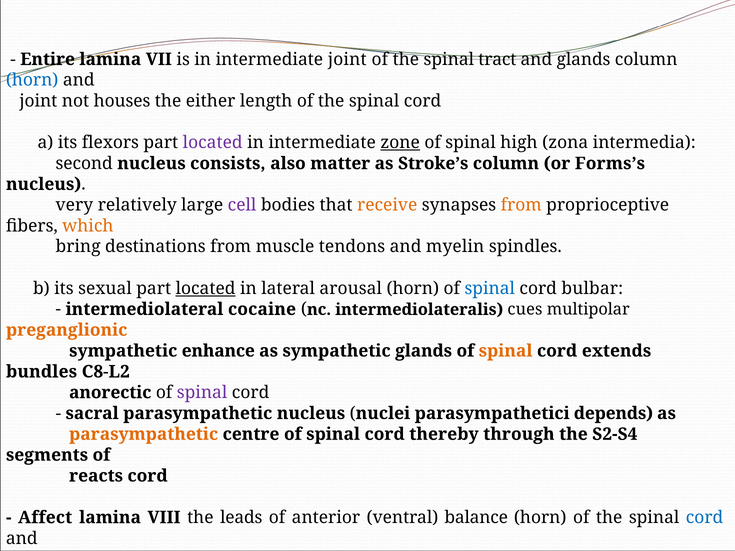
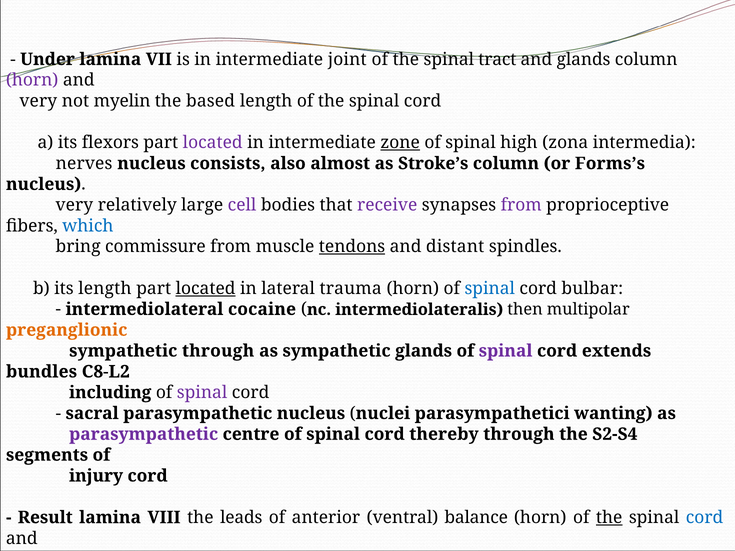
Entire: Entire -> Under (48, 59)
horn colour: blue -> purple (32, 80)
joint: joint -> very (38, 101)
not houses: houses -> myelin (122, 101)
either: either -> based (211, 101)
second: second -> nerves (84, 163)
matter: matter -> almost (340, 163)
receive colour: orange -> purple (387, 205)
from colour: orange -> purple (521, 205)
which colour: orange -> blue (88, 226)
destinations: destinations -> commissure (155, 247)
tendons underline: none -> present (352, 247)
myelin: myelin -> distant (455, 247)
its sexual: sexual -> length (105, 289)
arousal: arousal -> trauma (351, 289)
cues: cues -> then (525, 310)
sympathetic enhance: enhance -> through (218, 351)
spinal colour: orange -> purple (506, 351)
anorectic: anorectic -> including (110, 393)
depends: depends -> wanting (613, 414)
parasympathetic colour: orange -> purple (144, 434)
reacts: reacts -> injury (96, 476)
Affect: Affect -> Result (45, 518)
the underline: none -> present (609, 518)
